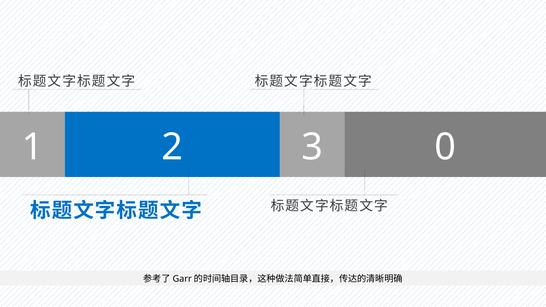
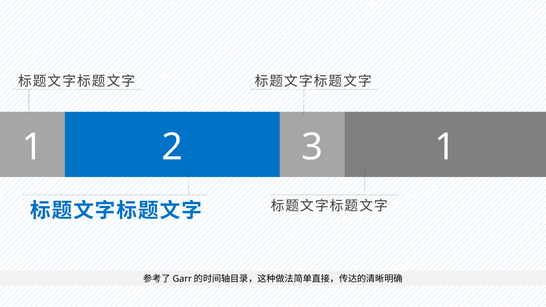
1 0: 0 -> 1 (445, 147)
